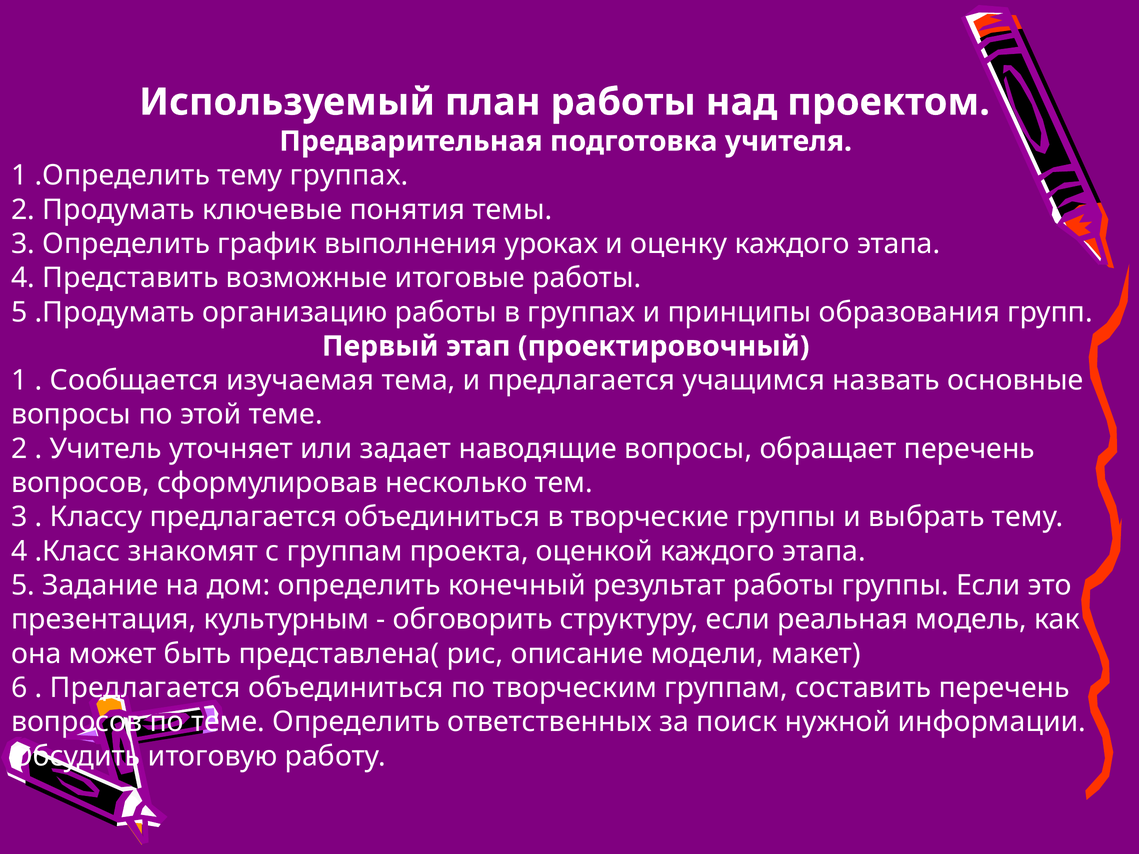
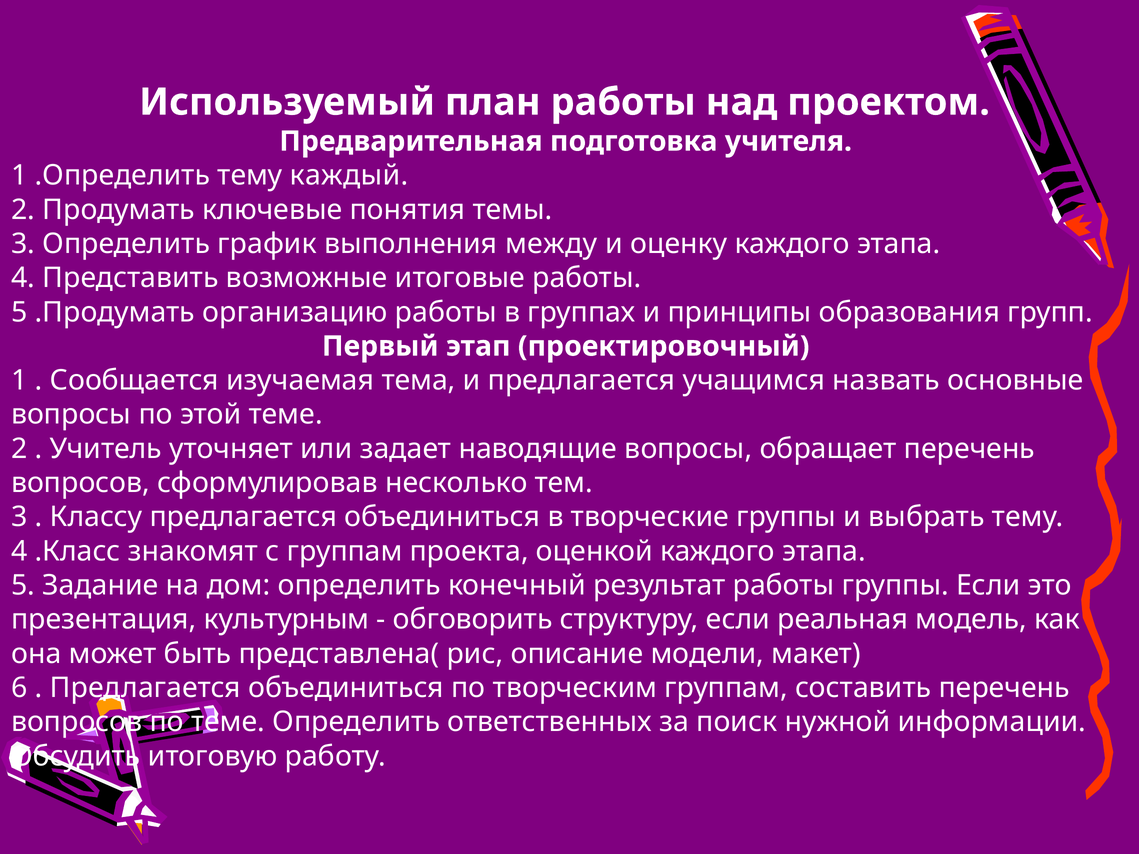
тему группах: группах -> каждый (349, 176)
уроках: уроках -> между (551, 244)
